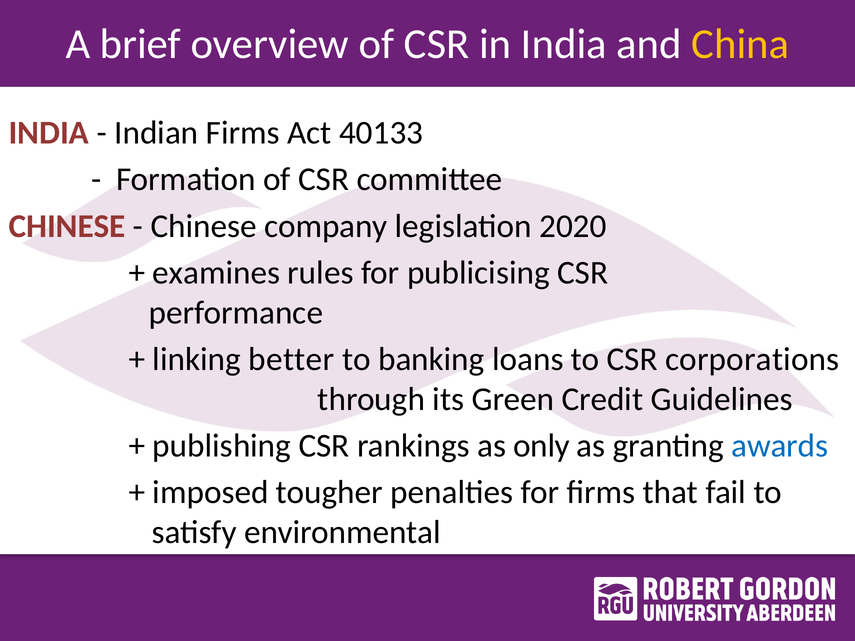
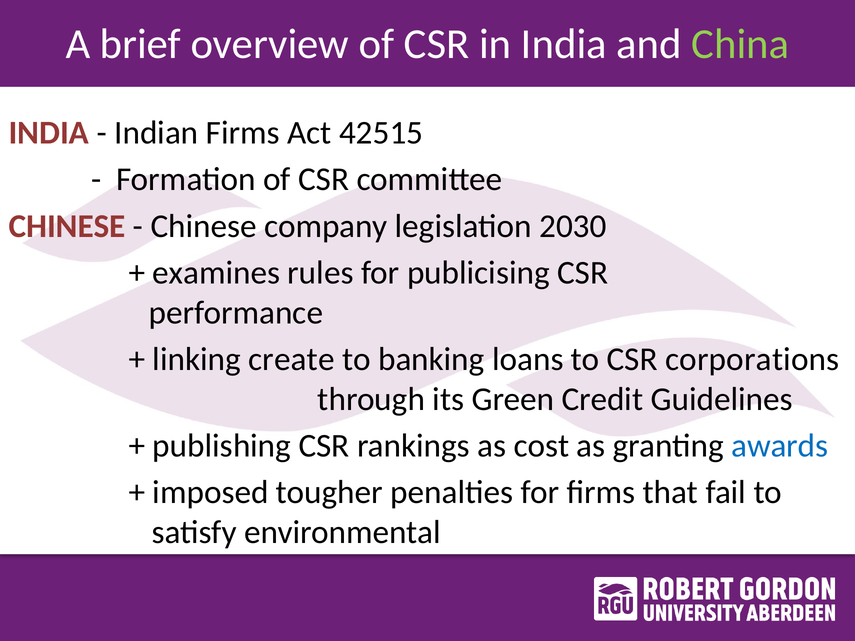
China colour: yellow -> light green (740, 44)
40133: 40133 -> 42515 (381, 133)
2020: 2020 -> 2030 (573, 226)
better: better -> create (291, 359)
only: only -> cost (541, 446)
